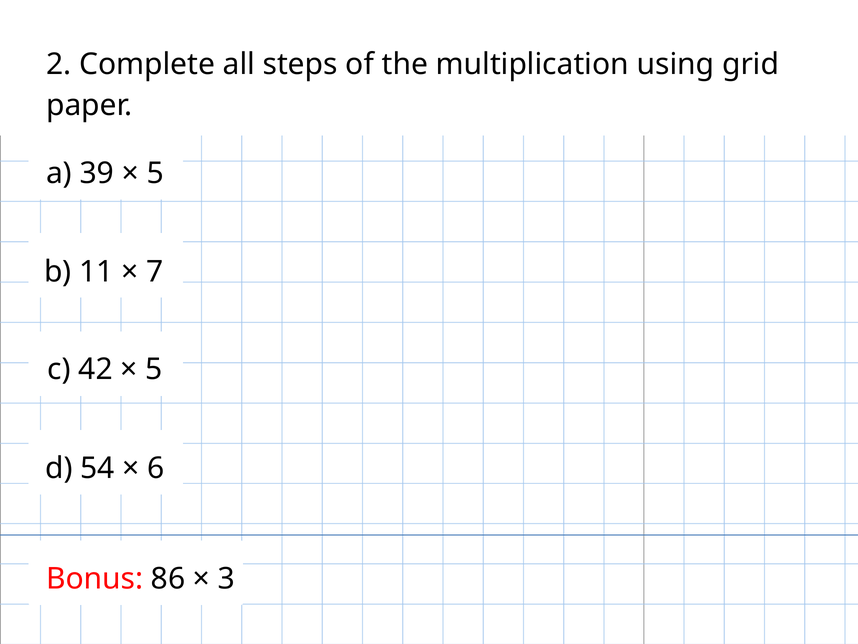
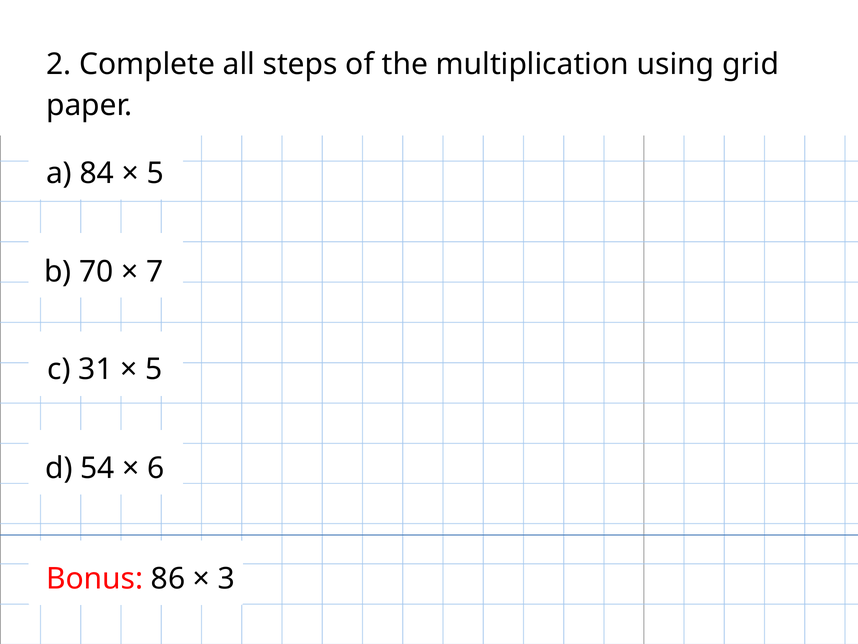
39: 39 -> 84 (97, 173)
11: 11 -> 70 (96, 272)
42: 42 -> 31 (96, 369)
